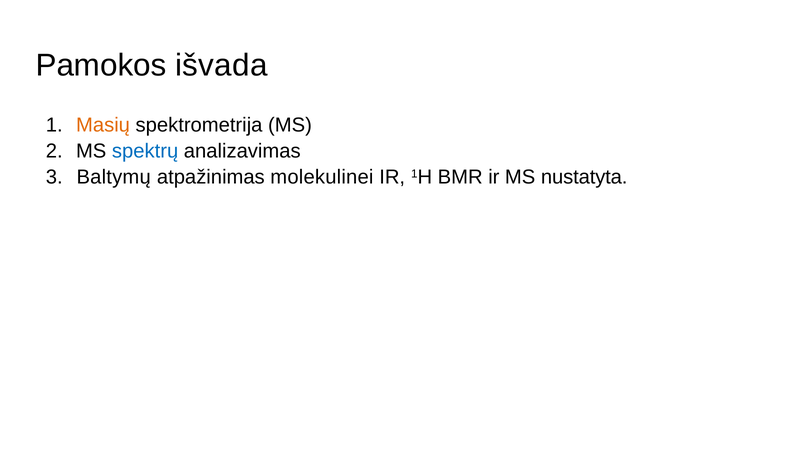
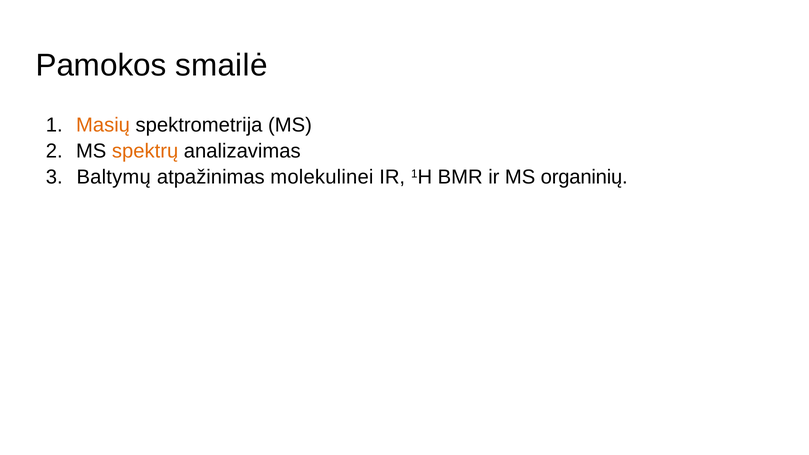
išvada: išvada -> smailė (221, 66)
spektrų colour: blue -> orange (145, 151)
nustatyta: nustatyta -> organinių (584, 177)
